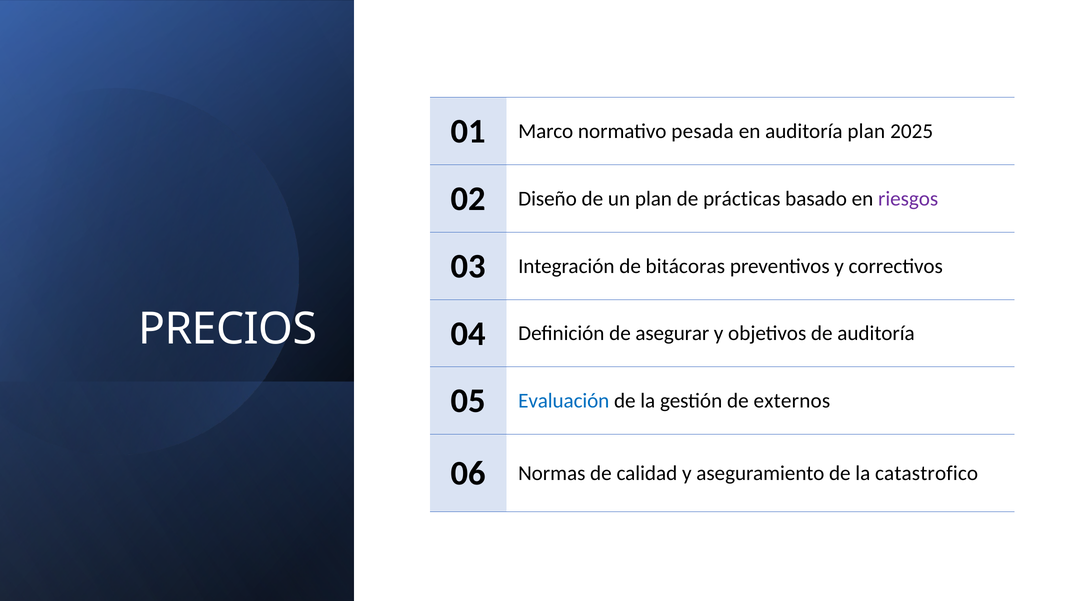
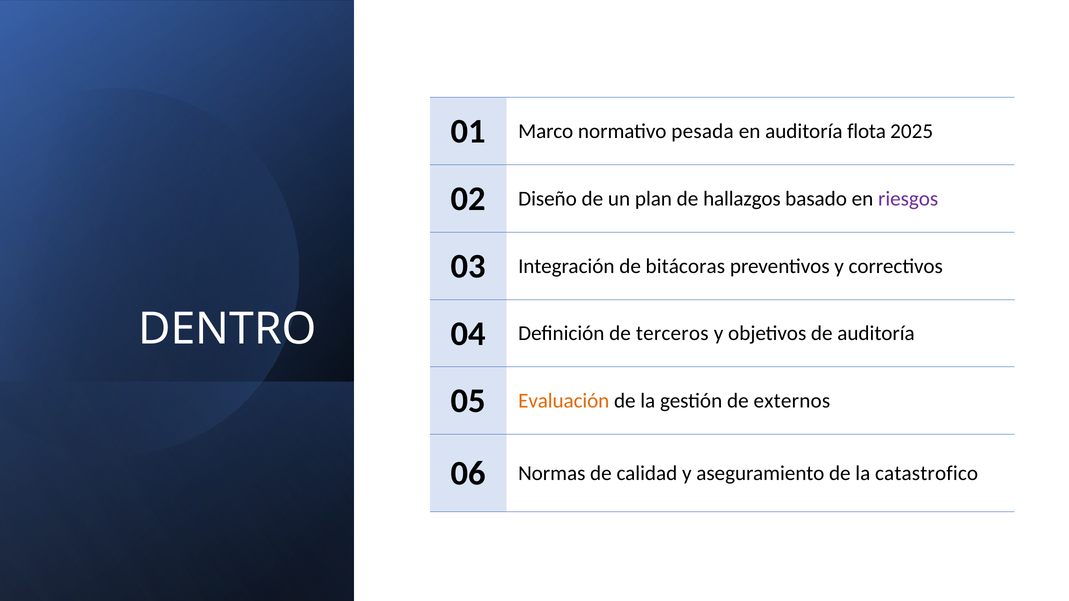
auditoría plan: plan -> flota (867, 131)
prácticas: prácticas -> hallazgos (742, 199)
PRECIOS: PRECIOS -> DENTRO (227, 329)
asegurar: asegurar -> terceros (672, 334)
Evaluación colour: blue -> orange (564, 401)
